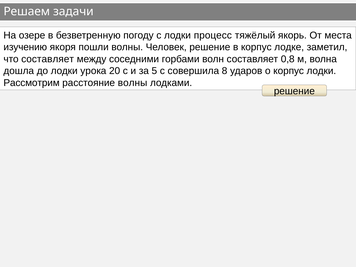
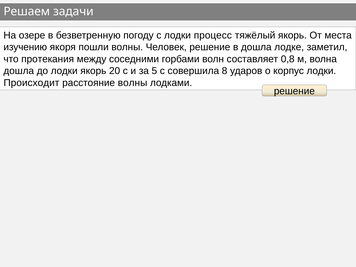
в корпус: корпус -> дошла (256, 47)
что составляет: составляет -> протекания (48, 59)
лодки урока: урока -> якорь (93, 71)
Рассмотрим: Рассмотрим -> Происходит (31, 83)
